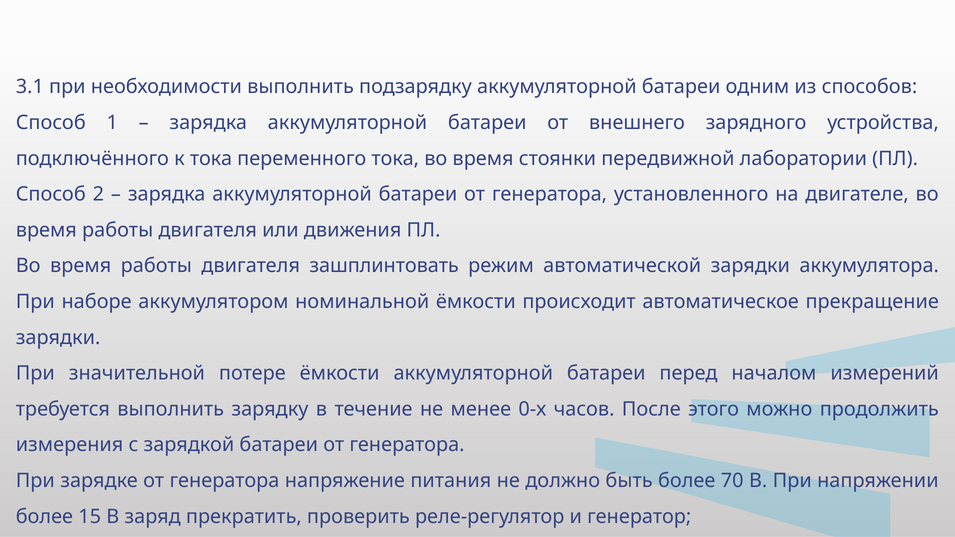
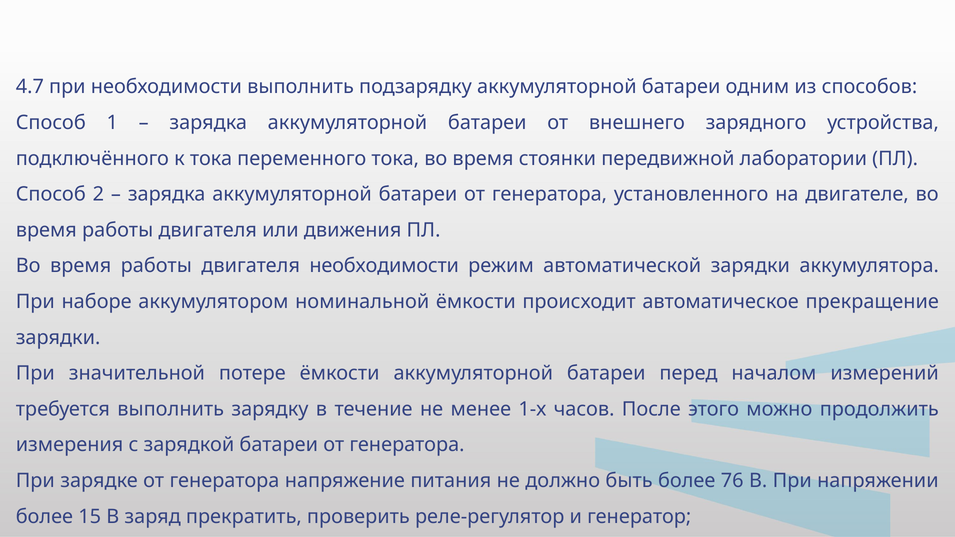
3.1: 3.1 -> 4.7 (30, 87)
двигателя зашплинтовать: зашплинтовать -> необходимости (384, 266)
0-х: 0-х -> 1-х (532, 409)
70: 70 -> 76 (732, 481)
